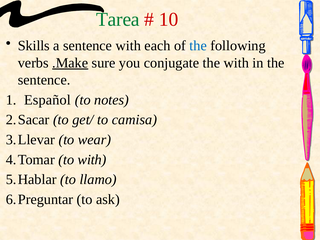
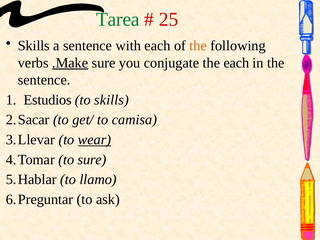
10: 10 -> 25 (169, 20)
the colour: blue -> orange (198, 46)
the with: with -> each (236, 63)
Español: Español -> Estudios (48, 100)
to notes: notes -> skills (112, 100)
wear underline: none -> present (94, 140)
to with: with -> sure (92, 160)
